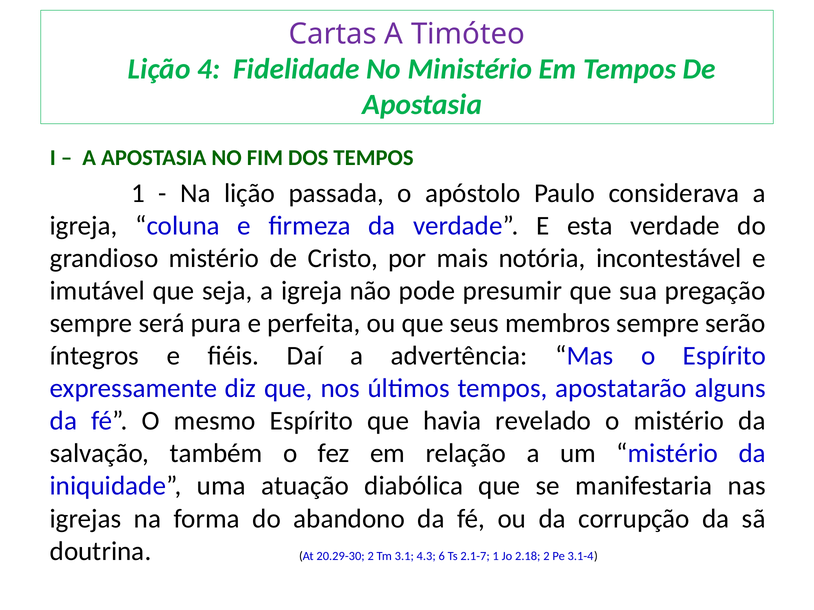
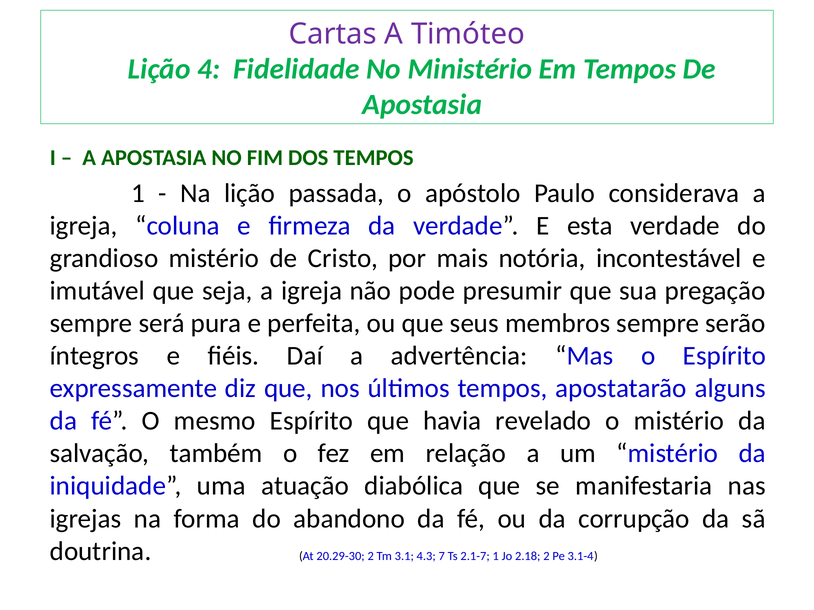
6: 6 -> 7 (442, 556)
